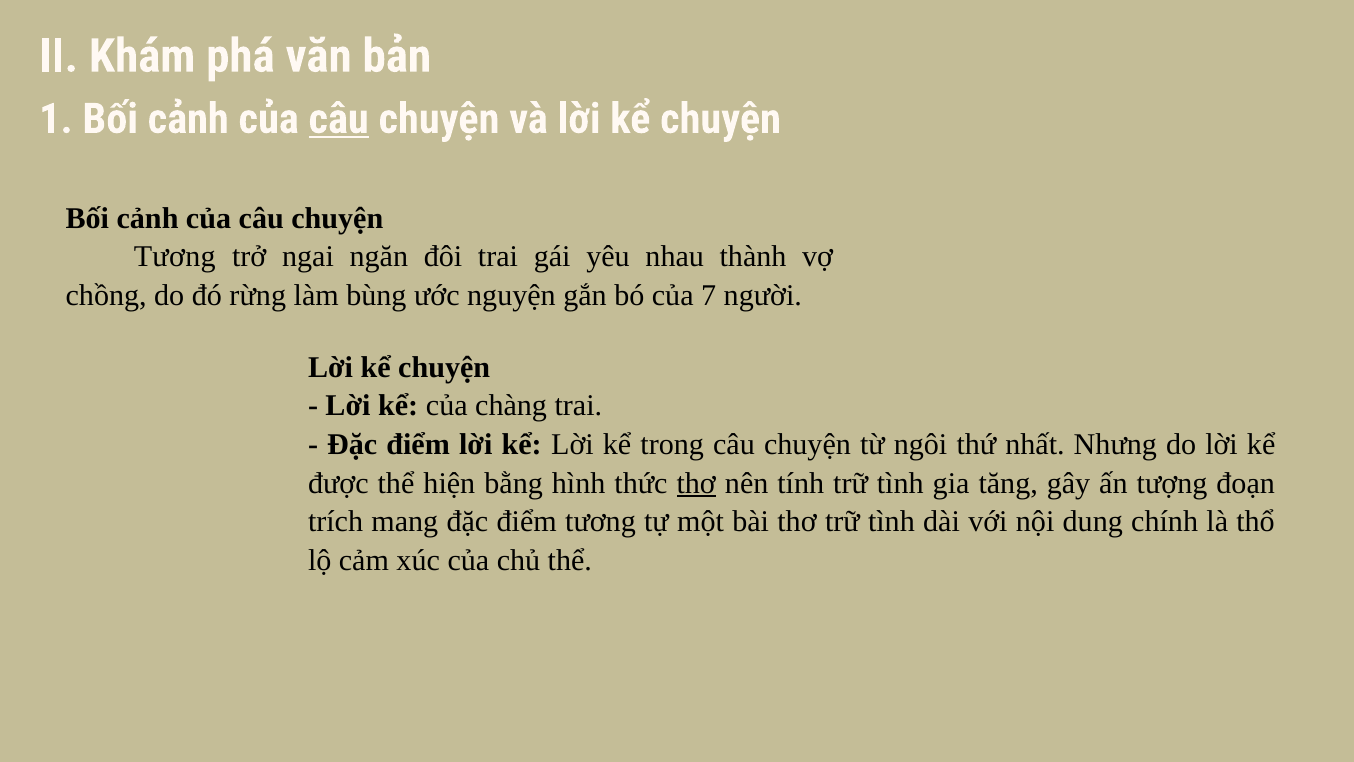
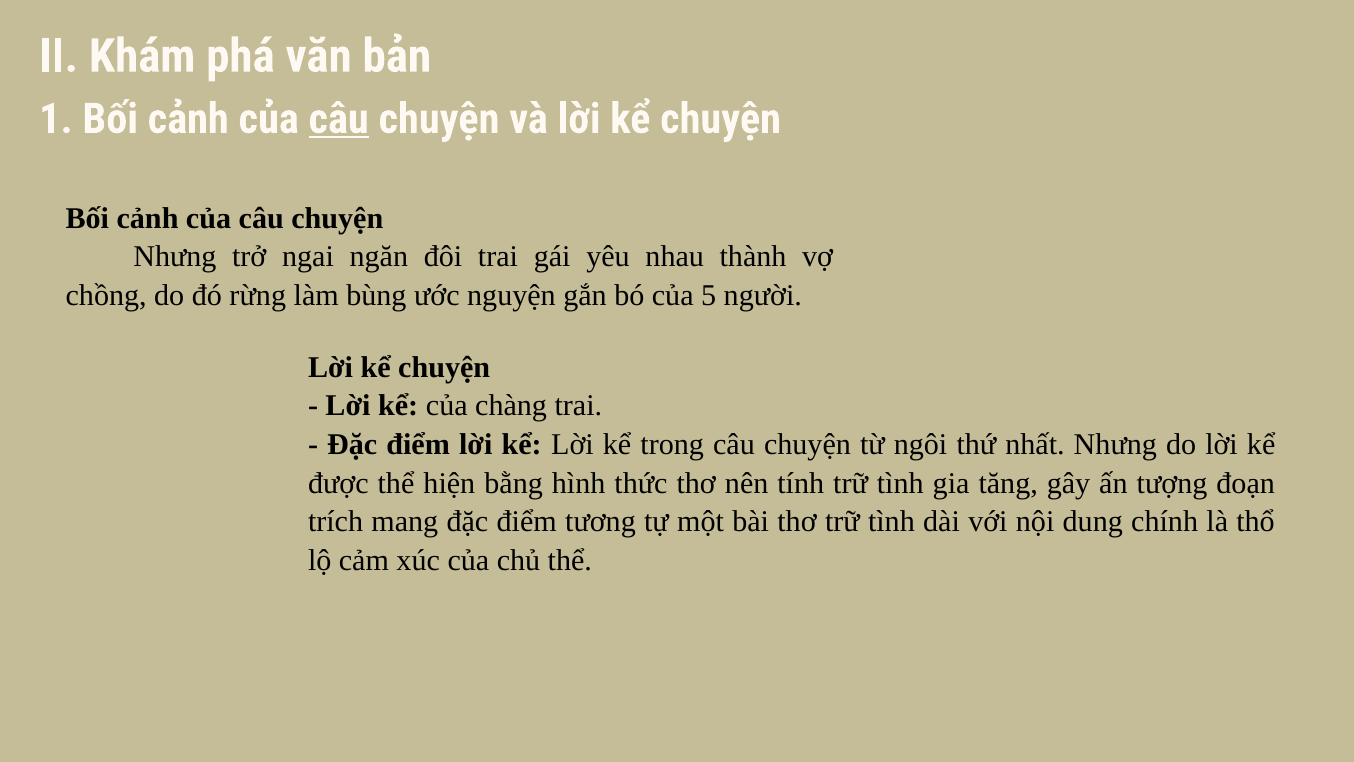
Tương: Tương -> Nhưng (175, 257)
7: 7 -> 5 (709, 295)
thơ underline: present -> none (696, 483)
